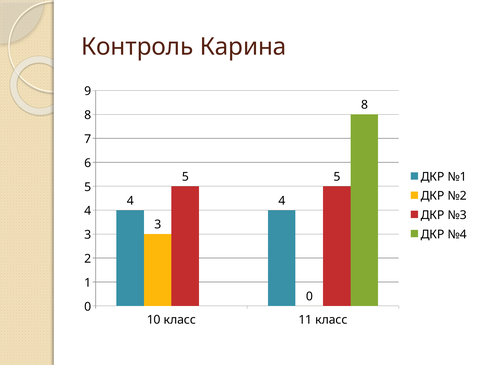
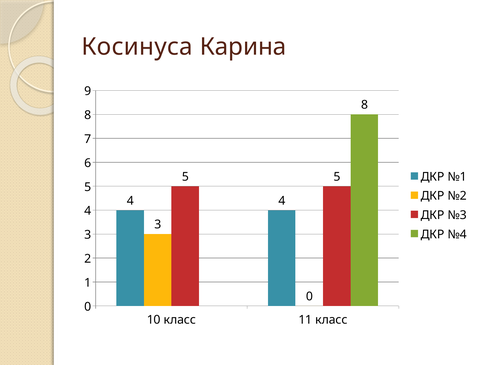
Контроль: Контроль -> Косинуса (137, 47)
